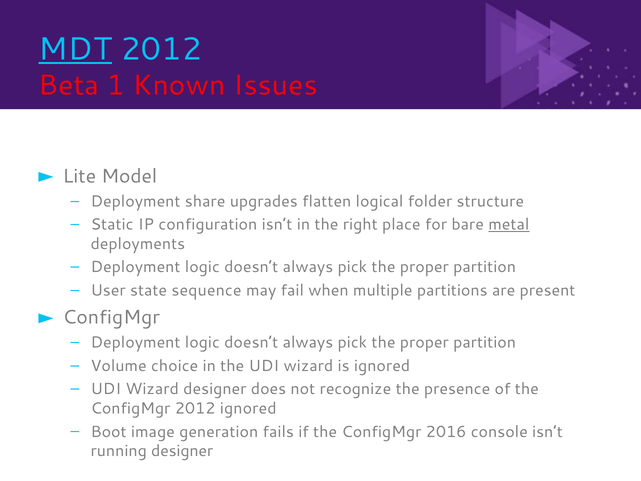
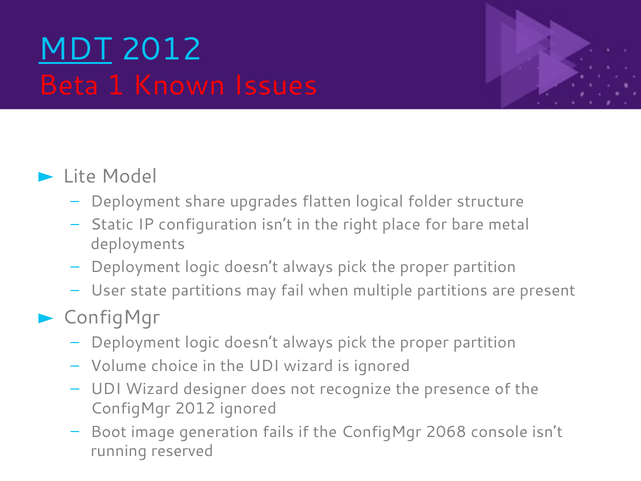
metal underline: present -> none (509, 224)
state sequence: sequence -> partitions (207, 290)
2016: 2016 -> 2068 (446, 431)
running designer: designer -> reserved (182, 451)
